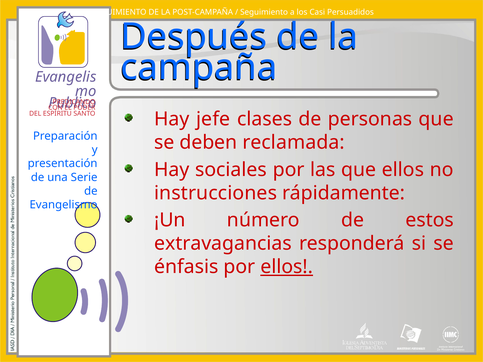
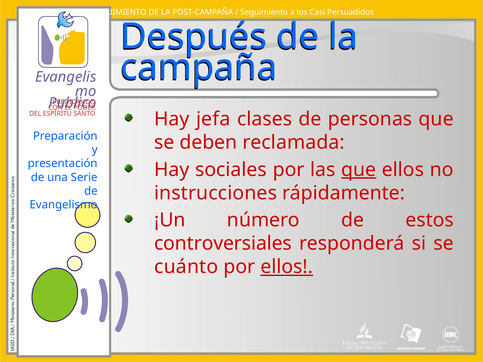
jefe: jefe -> jefa (213, 119)
que underline: none -> present (359, 170)
extravagancias: extravagancias -> controversiales (223, 244)
énfasis: énfasis -> cuánto (186, 267)
